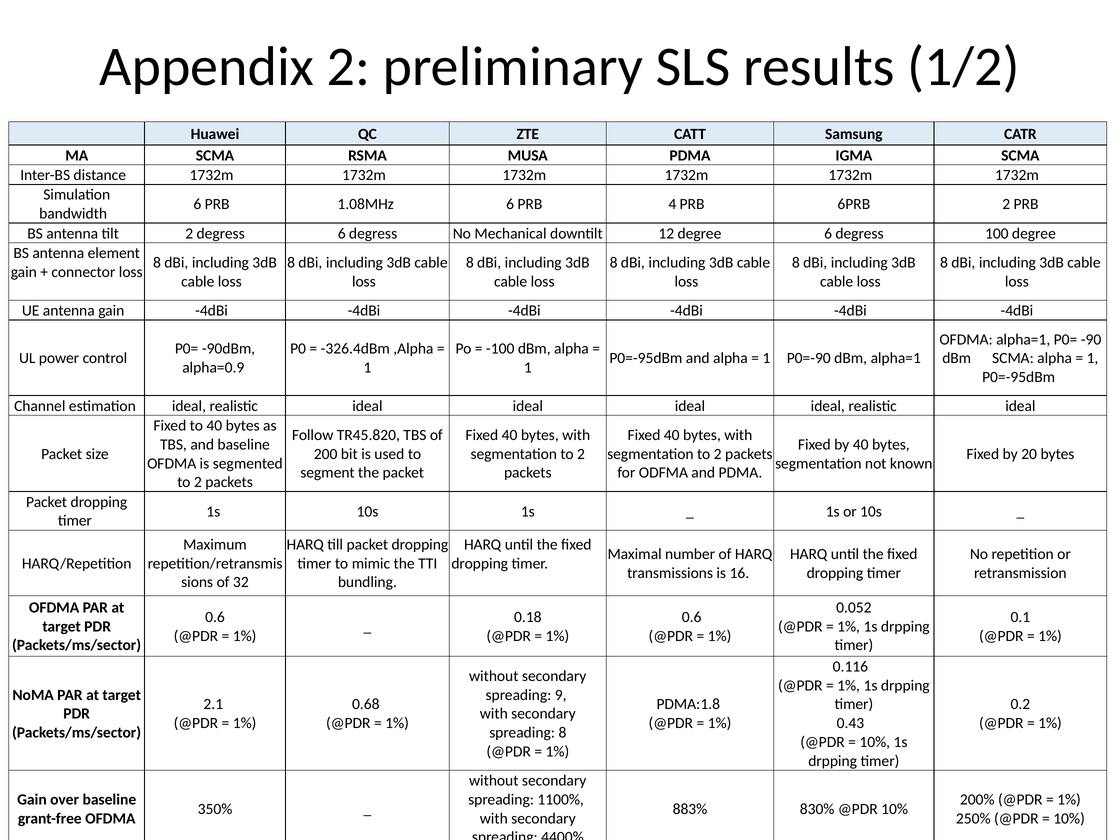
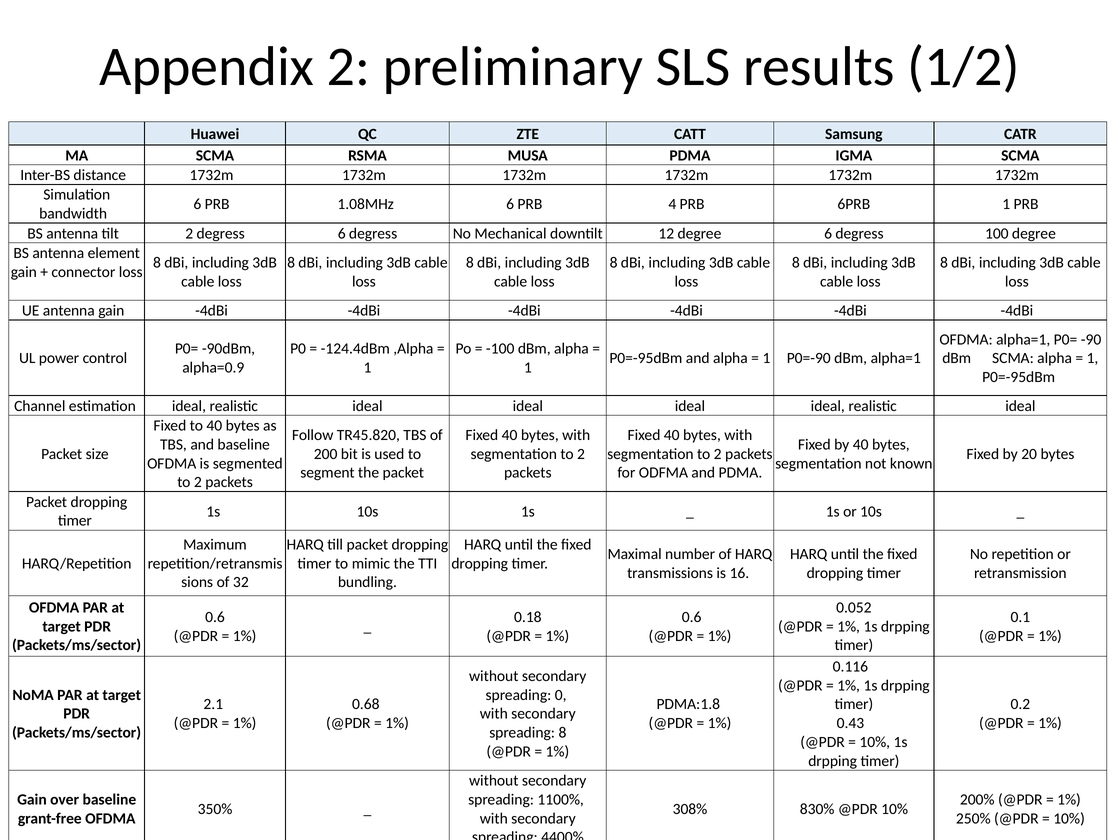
6PRB 2: 2 -> 1 (1006, 204)
-326.4dBm: -326.4dBm -> -124.4dBm (355, 349)
9: 9 -> 0 (561, 695)
883%: 883% -> 308% (690, 809)
